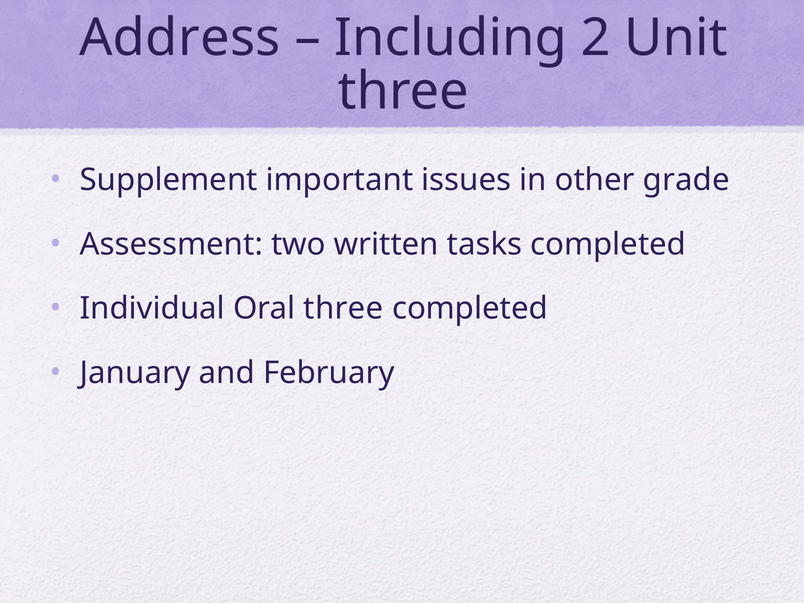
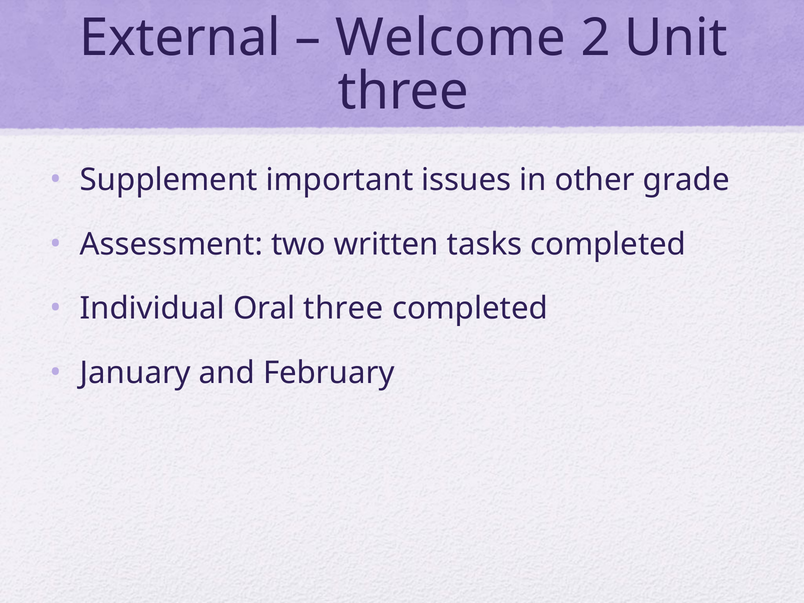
Address: Address -> External (180, 38)
Including: Including -> Welcome (450, 38)
